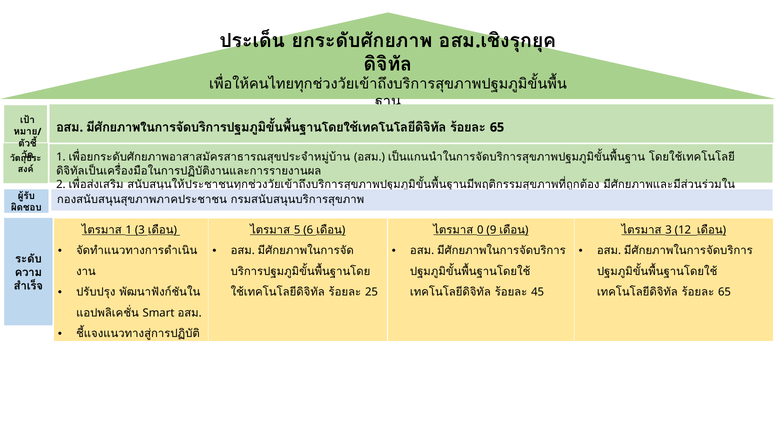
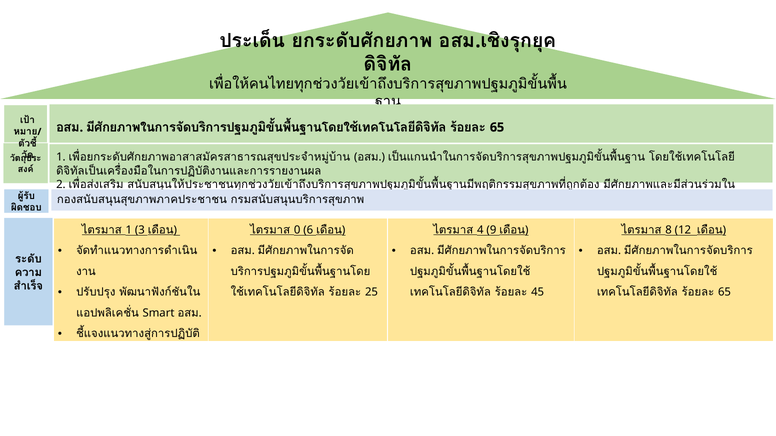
5: 5 -> 0 (297, 230)
0: 0 -> 4 (480, 230)
3: 3 -> 8 (669, 230)
